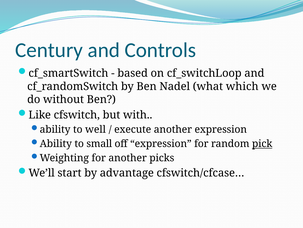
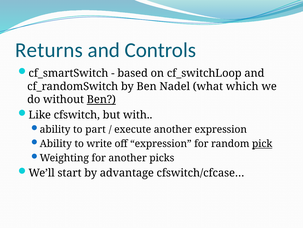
Century: Century -> Returns (49, 50)
Ben underline: none -> present (101, 99)
well: well -> part (96, 129)
small: small -> write (99, 143)
